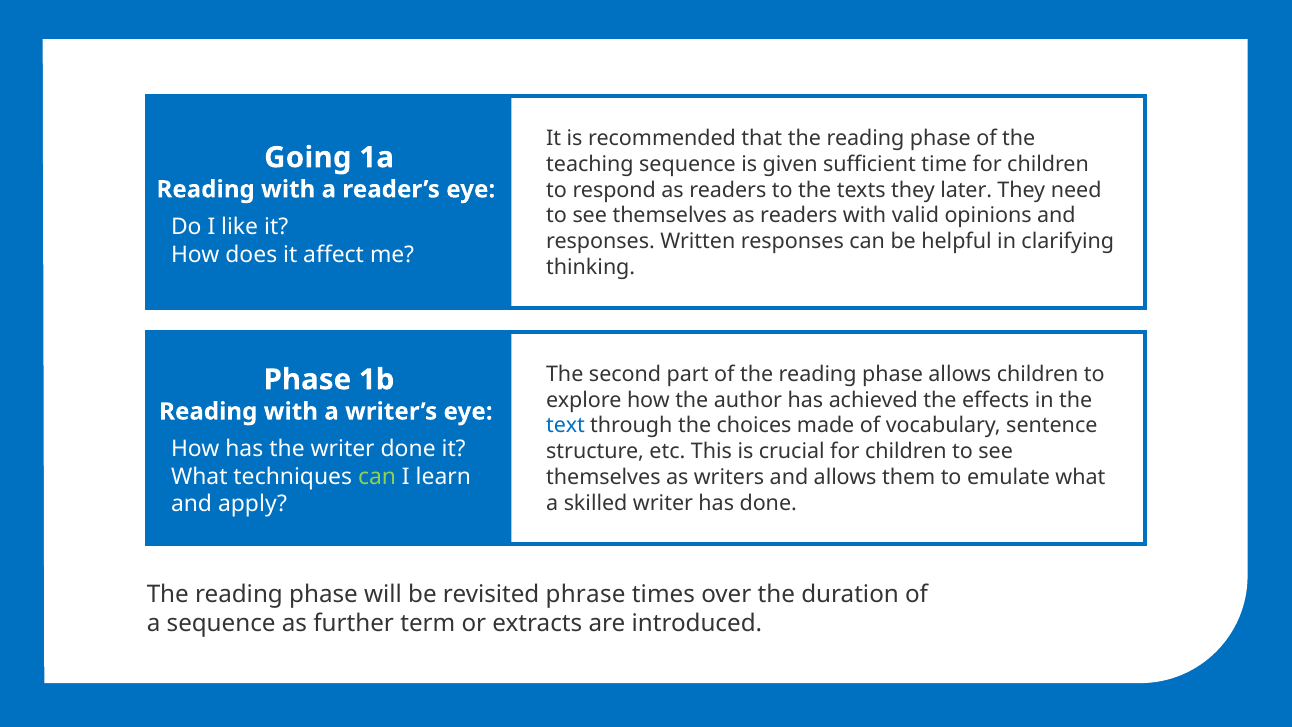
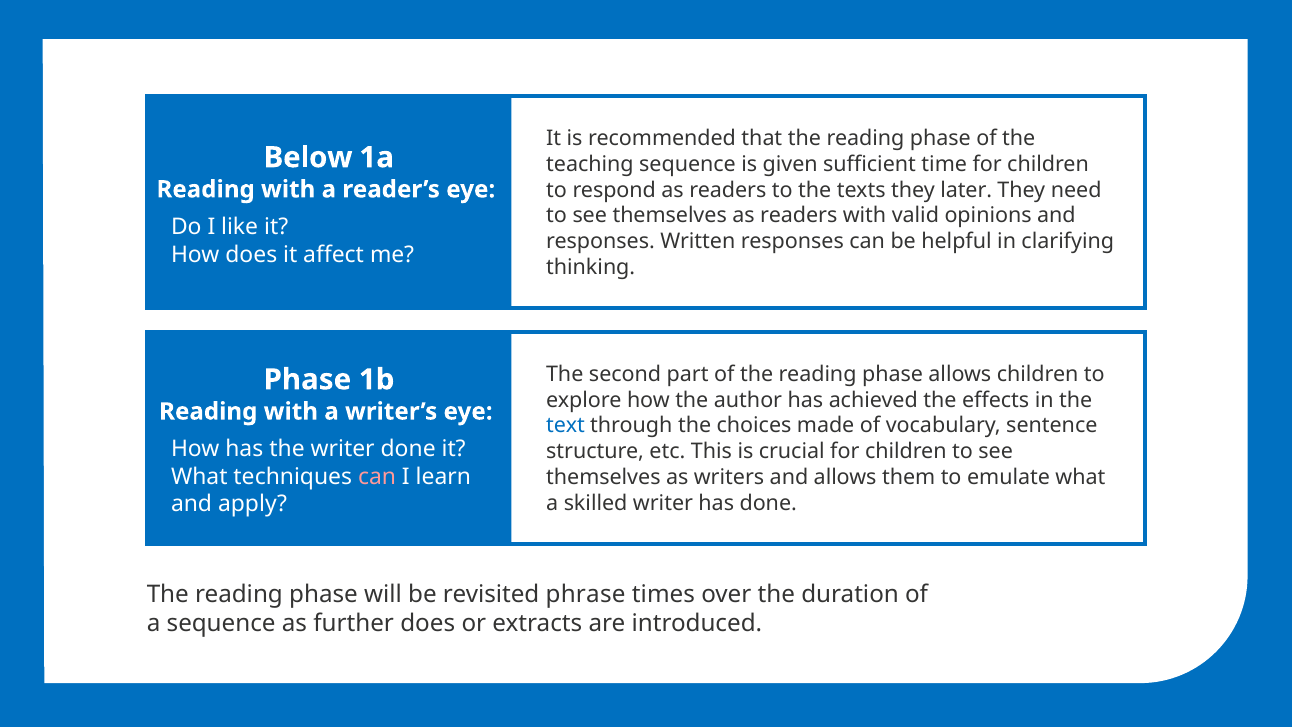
Going: Going -> Below (308, 157)
can colour: light green -> pink (377, 476)
further term: term -> does (428, 624)
